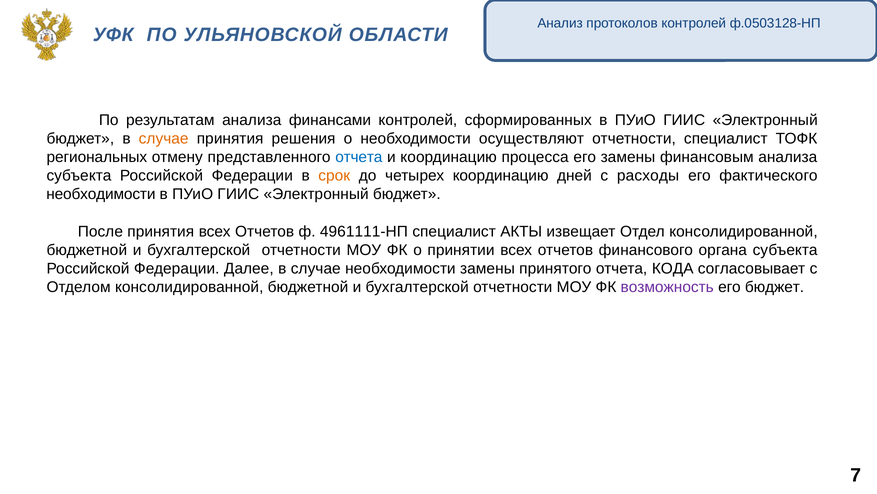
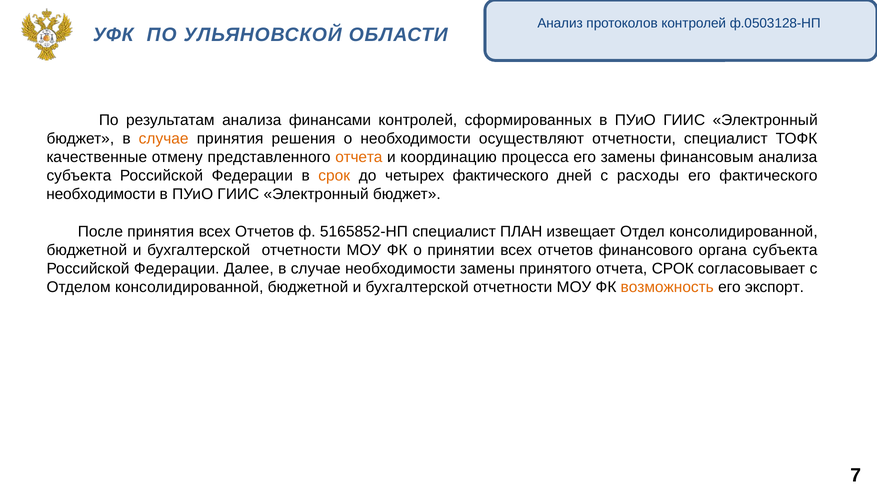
региональных: региональных -> качественные (97, 157)
отчета colour: blue -> orange (359, 157)
четырех координацию: координацию -> фактического (501, 176)
4961111-НП: 4961111-НП -> 5165852-НП (364, 231)
АКТЫ: АКТЫ -> ПЛАН (521, 231)
отчета КОДА: КОДА -> СРОК (673, 268)
возможность colour: purple -> orange (667, 287)
его бюджет: бюджет -> экспорт (774, 287)
